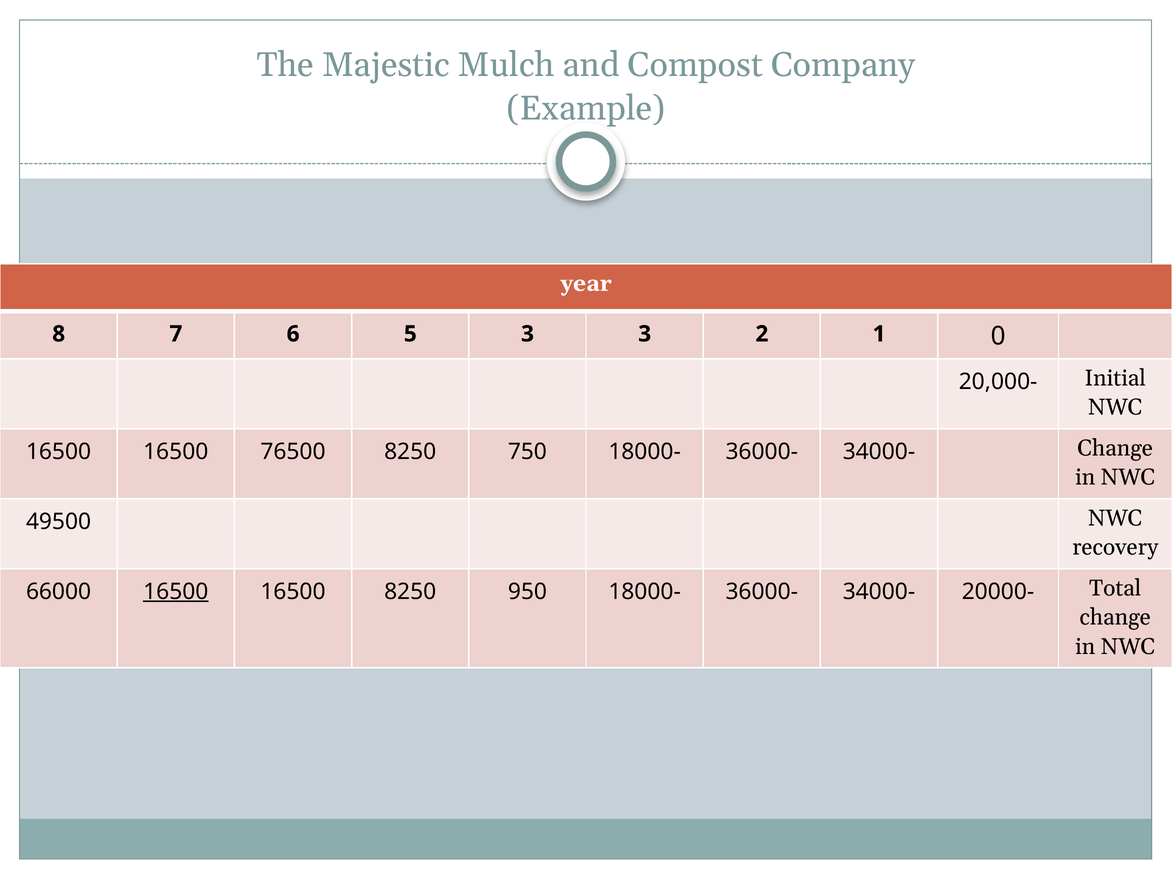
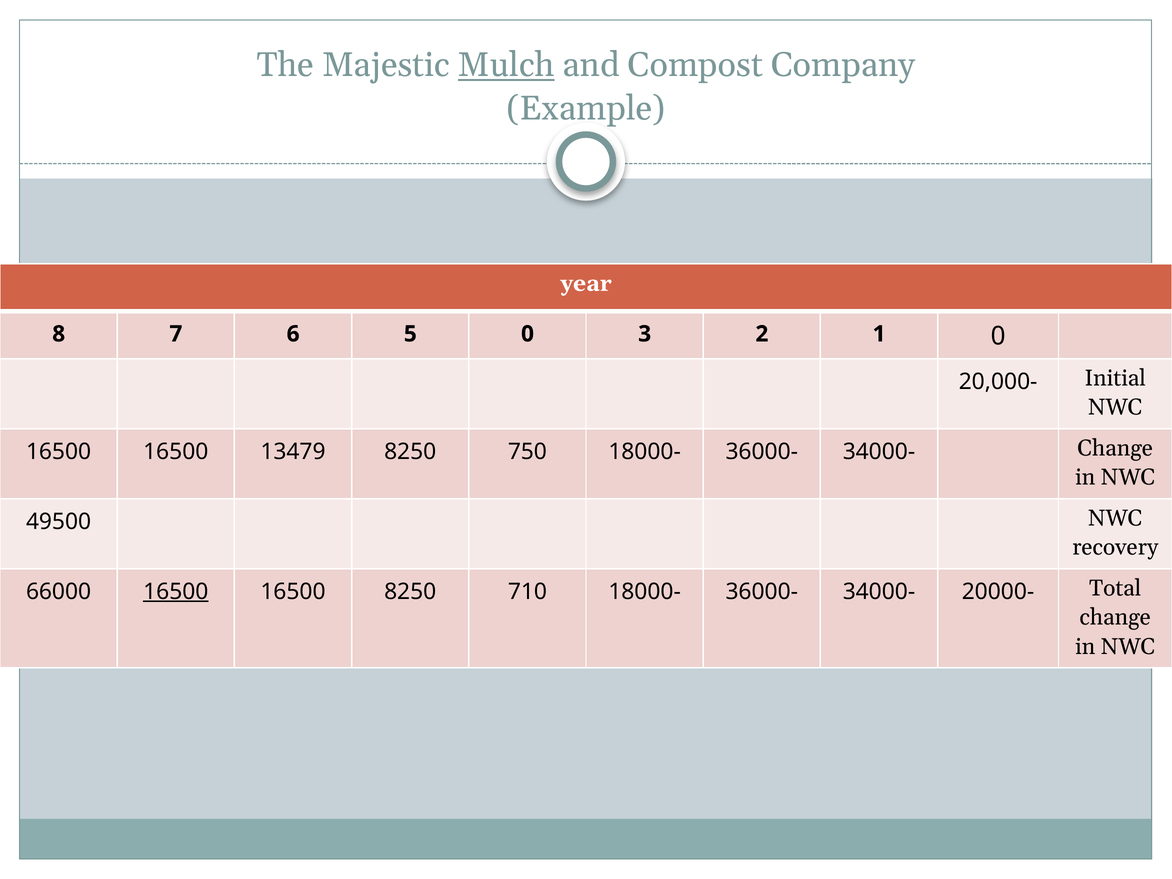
Mulch underline: none -> present (506, 65)
5 3: 3 -> 0 (528, 334)
76500: 76500 -> 13479 (293, 451)
950: 950 -> 710 (527, 591)
